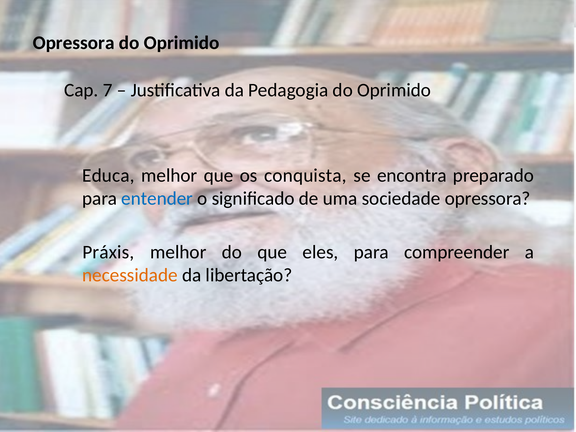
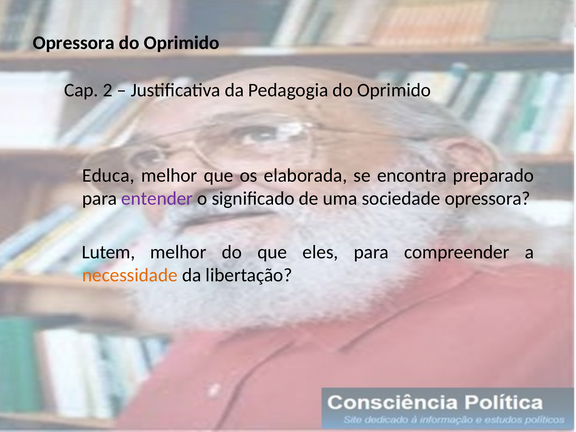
7: 7 -> 2 (108, 90)
conquista: conquista -> elaborada (306, 176)
entender colour: blue -> purple (157, 199)
Práxis: Práxis -> Lutem (109, 252)
